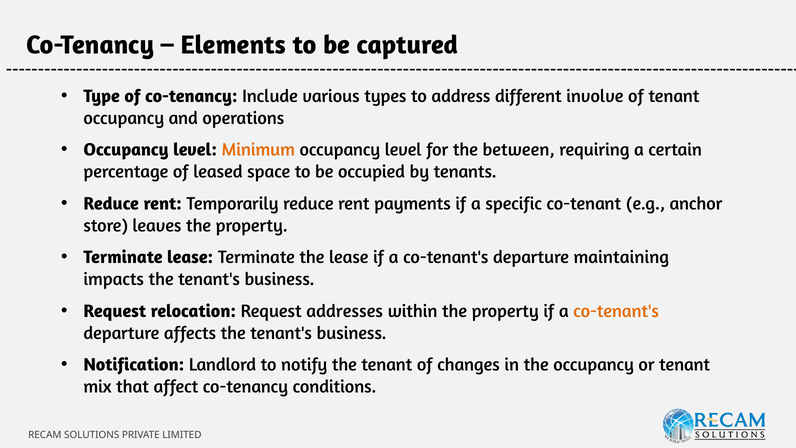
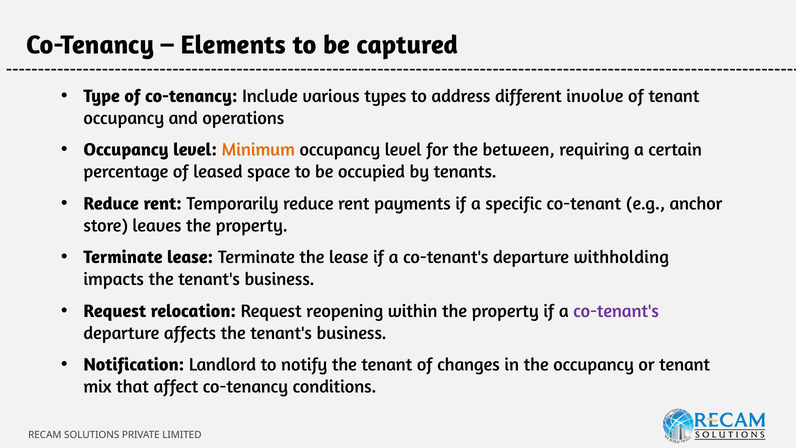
maintaining: maintaining -> withholding (621, 257)
addresses: addresses -> reopening (345, 311)
co-tenant's colour: orange -> purple (616, 311)
